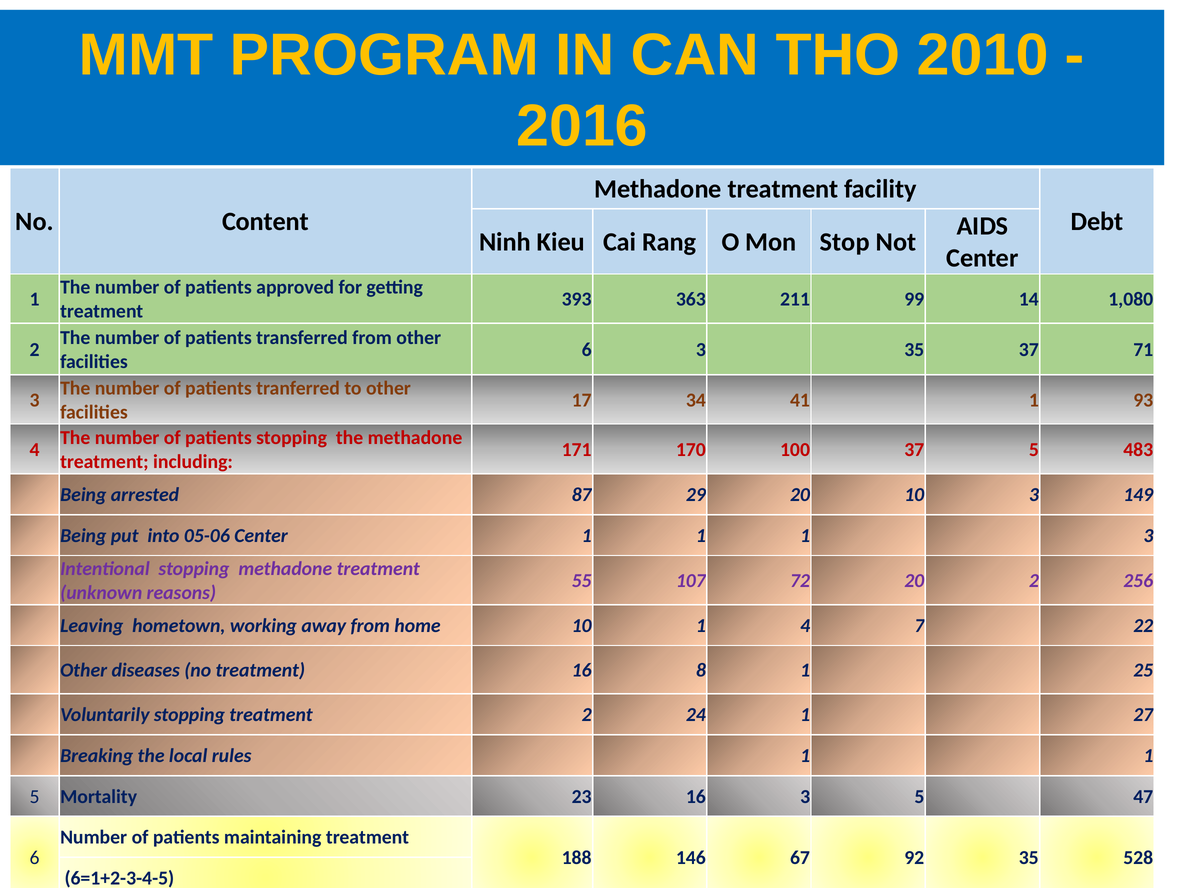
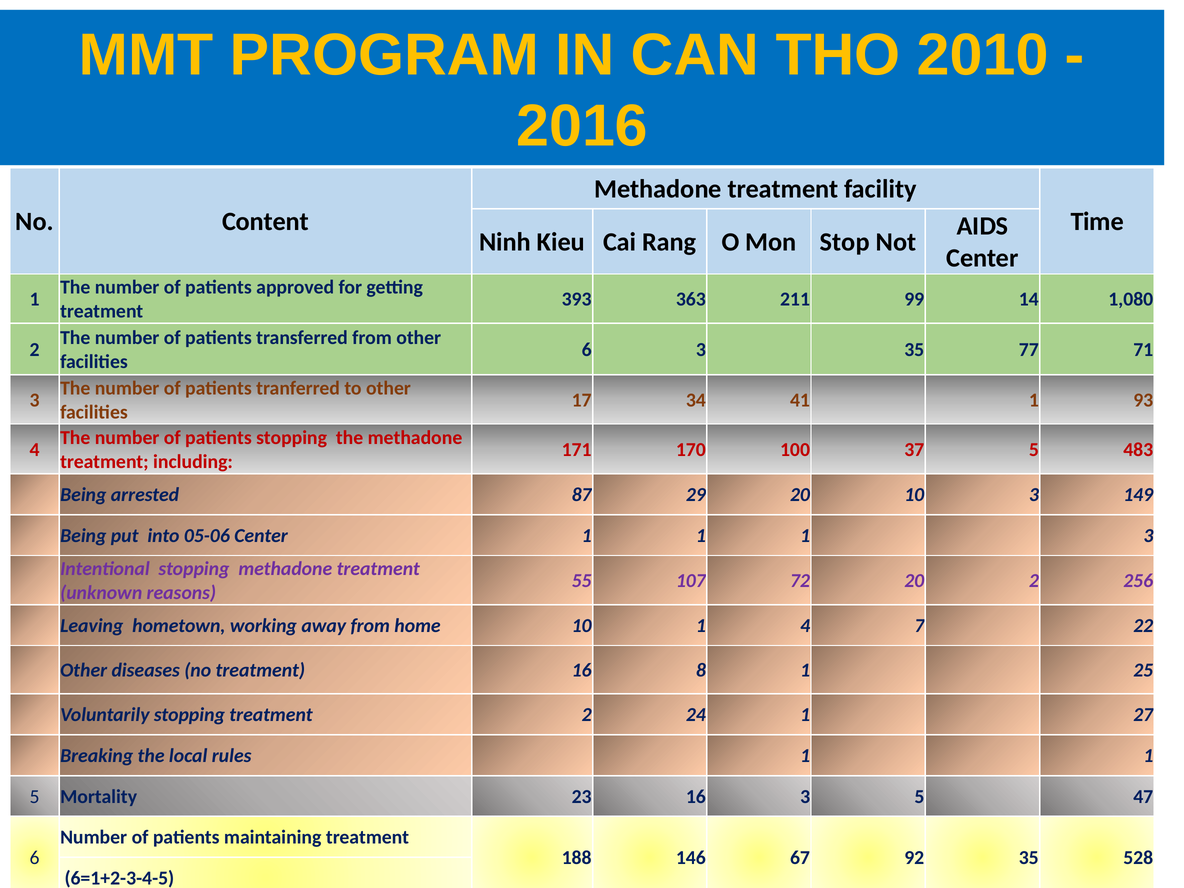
Debt: Debt -> Time (1097, 222)
35 37: 37 -> 77 (1029, 350)
